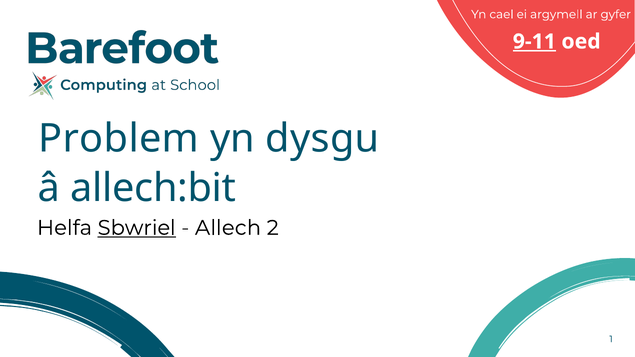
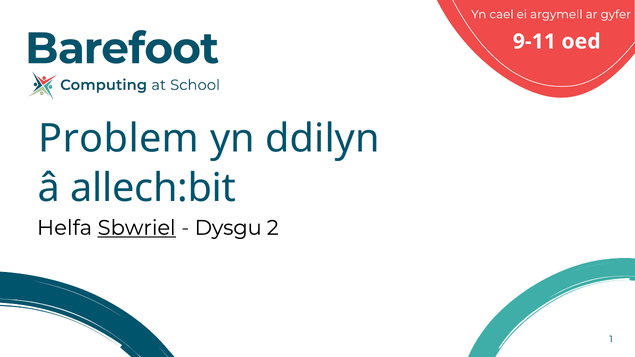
9-11 underline: present -> none (534, 42)
dysgu: dysgu -> ddilyn (323, 139)
Allech: Allech -> Dysgu (228, 228)
